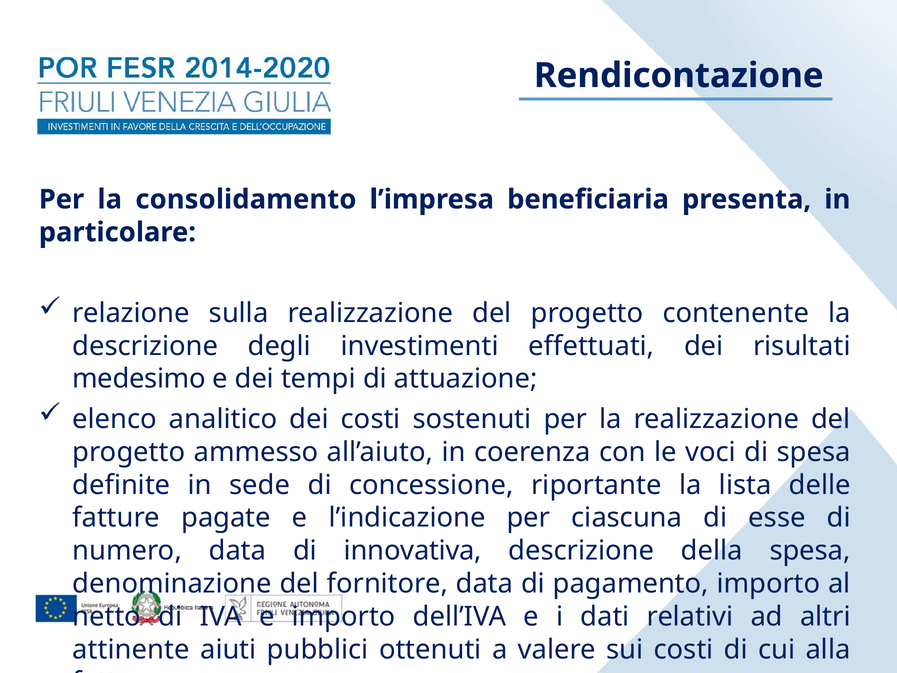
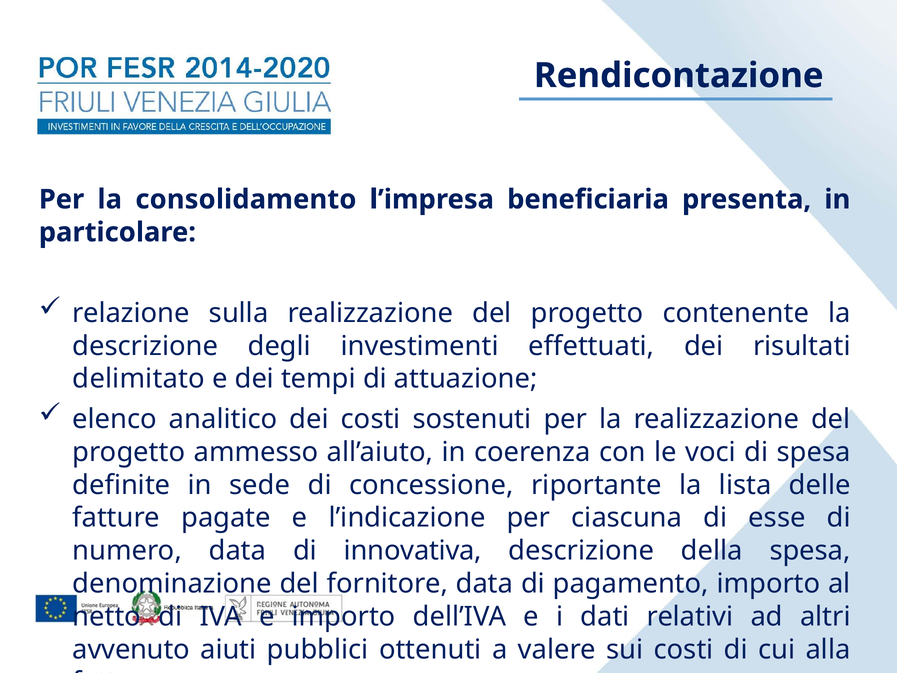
medesimo: medesimo -> delimitato (139, 379)
attinente: attinente -> avvenuto (131, 649)
